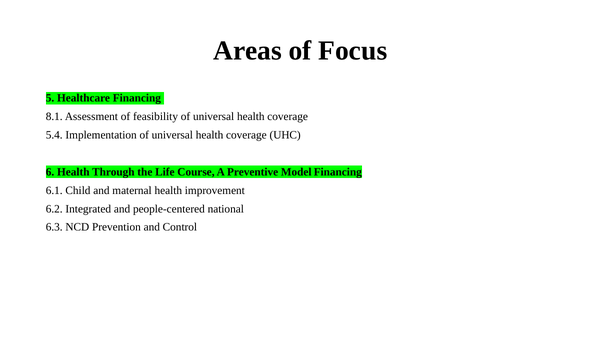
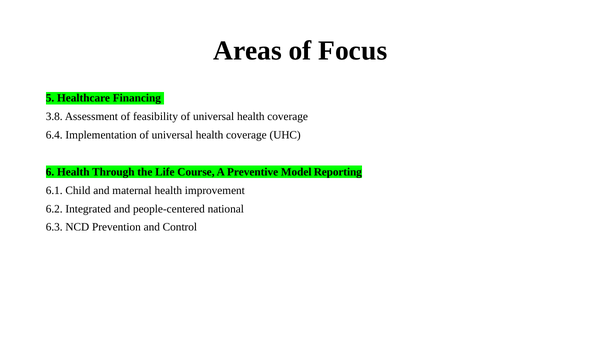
8.1: 8.1 -> 3.8 (54, 117)
5.4: 5.4 -> 6.4 (54, 135)
Model Financing: Financing -> Reporting (338, 172)
